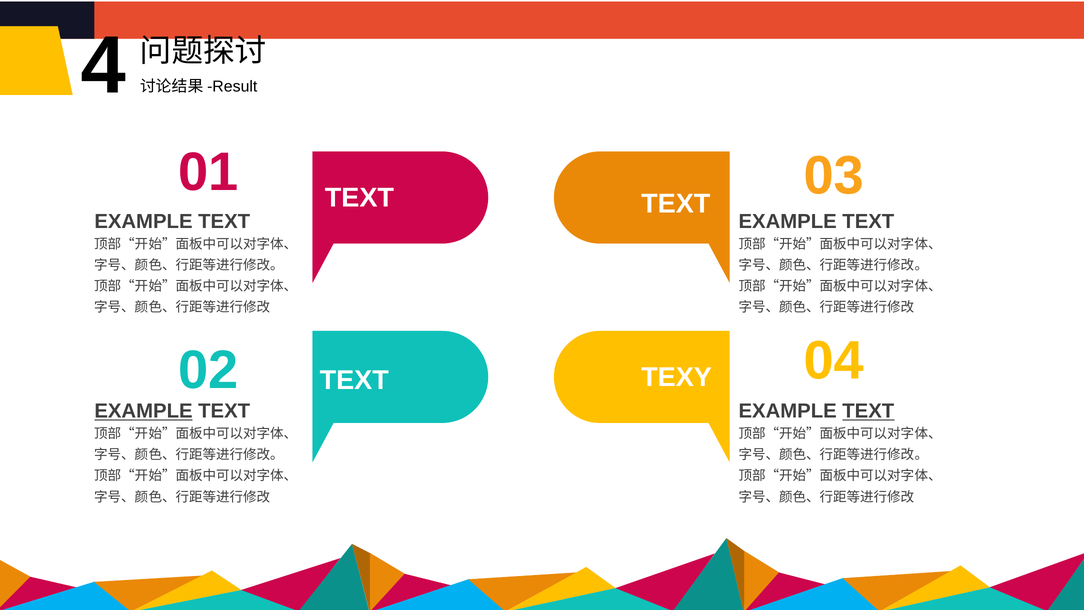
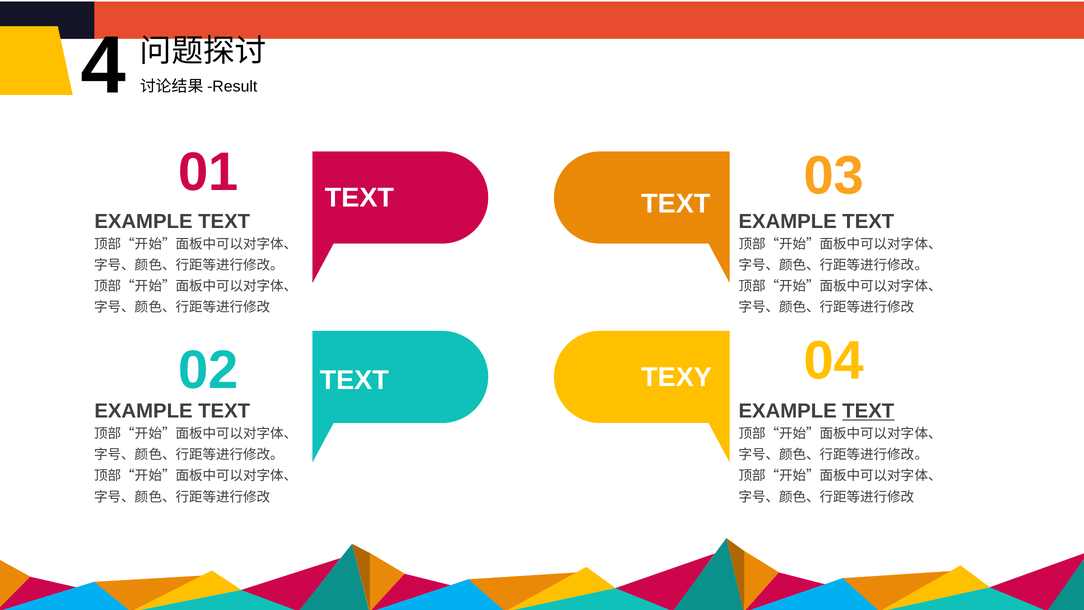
EXAMPLE underline: present -> none (143, 411)
